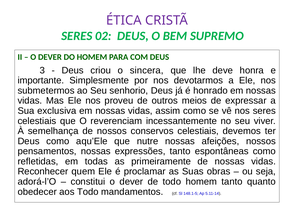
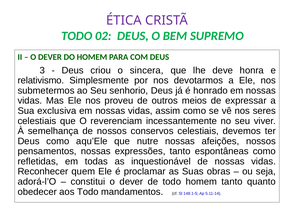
SERES: SERES -> TODO (77, 36)
importante: importante -> relativismo (41, 81)
primeiramente: primeiramente -> inquestionável (161, 162)
